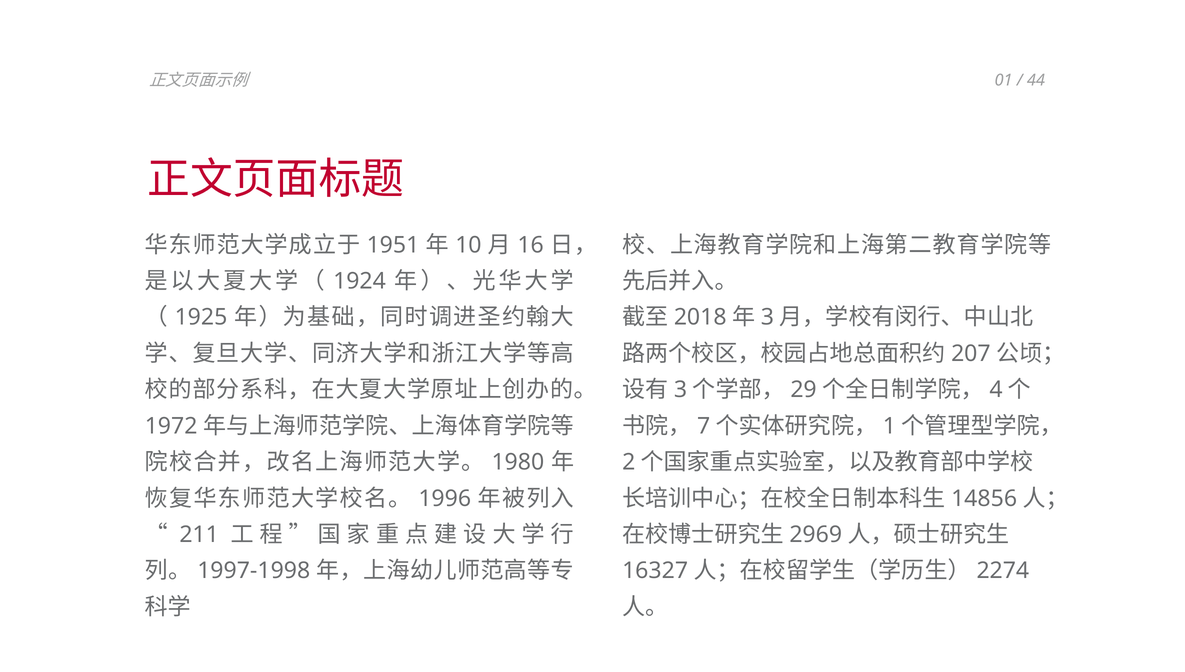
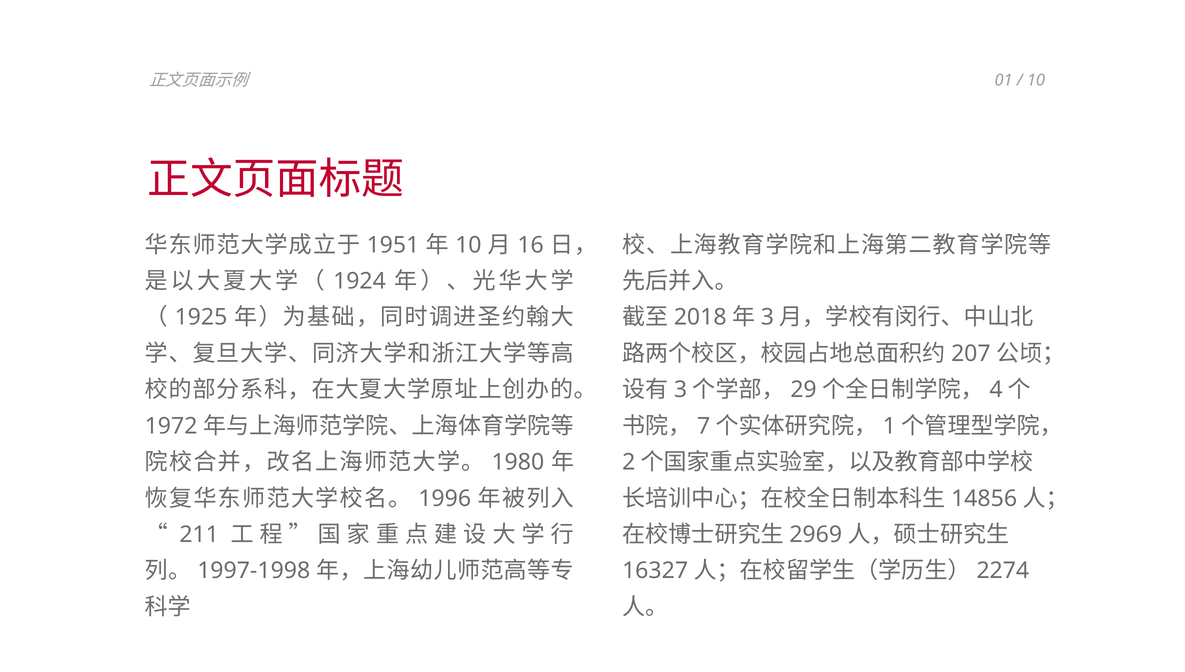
44: 44 -> 10 (1036, 80)
